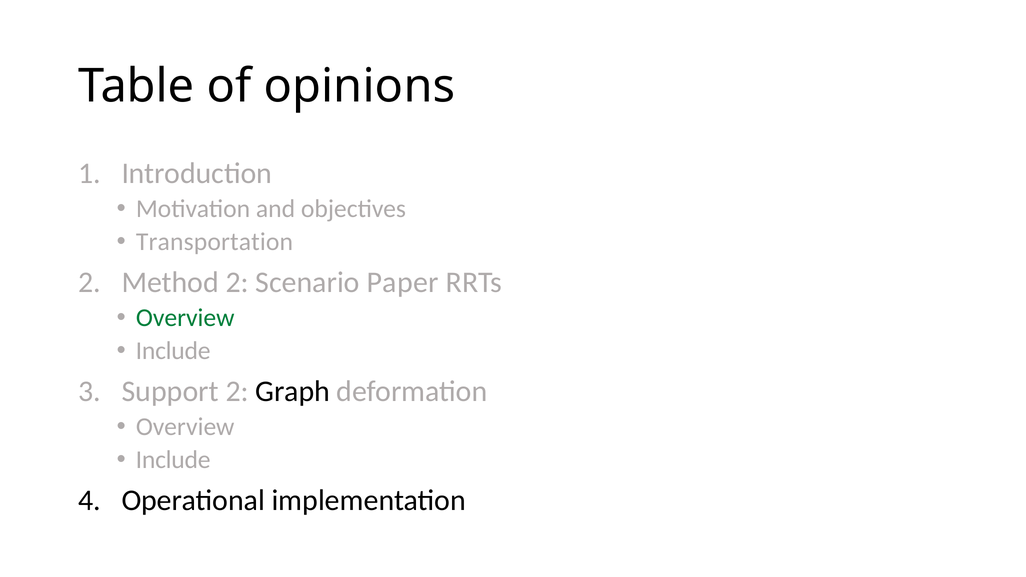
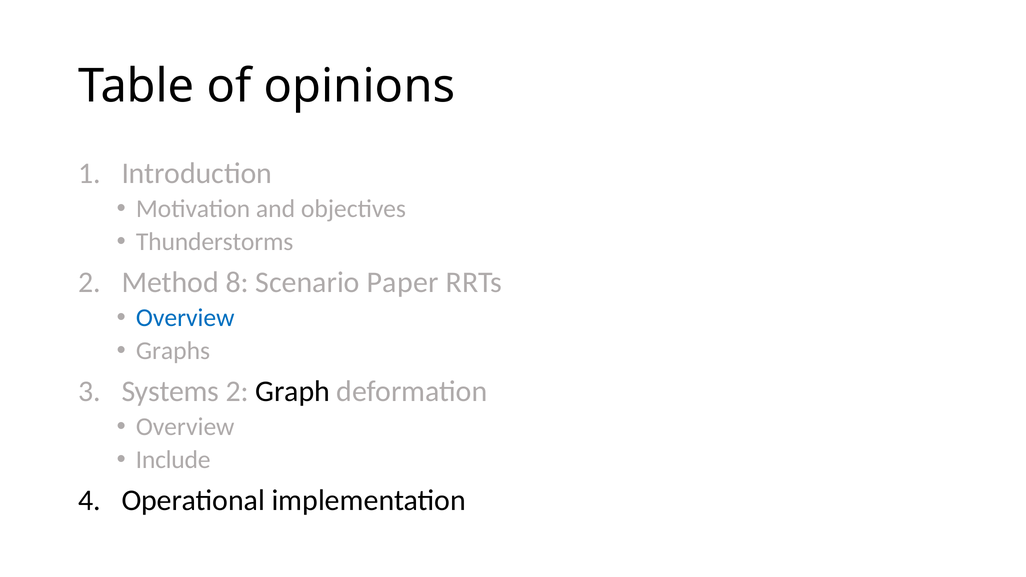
Transportation: Transportation -> Thunderstorms (215, 242)
Method 2: 2 -> 8 (237, 282)
Overview colour: green -> blue (185, 318)
Include: Include -> Graphs (173, 351)
Support: Support -> Systems (170, 391)
